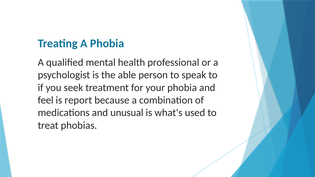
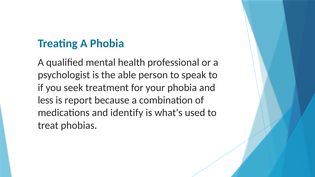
feel: feel -> less (46, 100)
unusual: unusual -> identify (127, 113)
